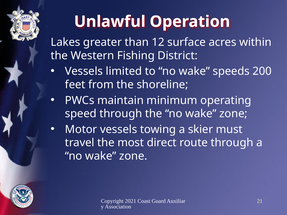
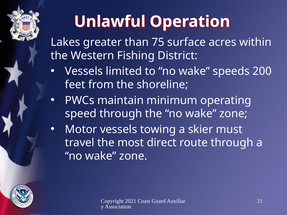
12: 12 -> 75 (158, 42)
